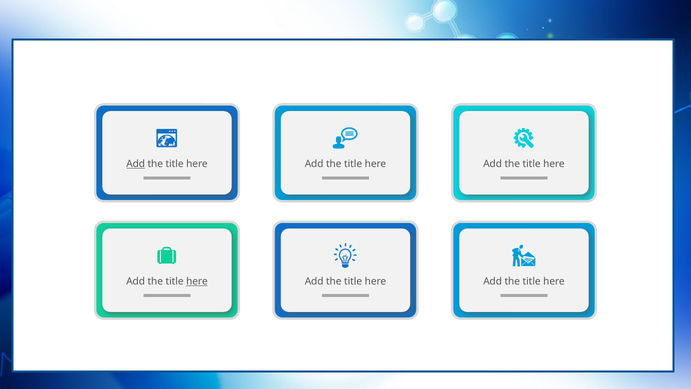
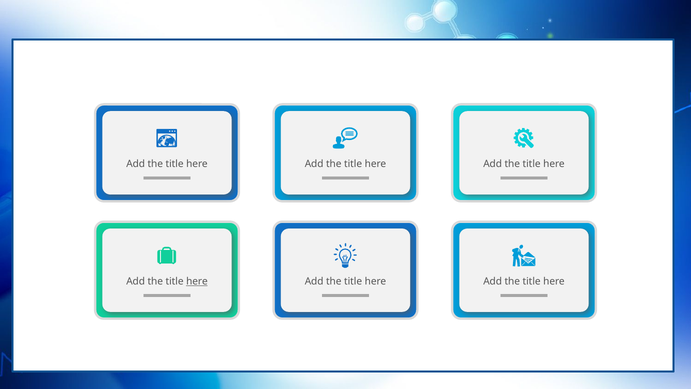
Add underline: present -> none (136, 164)
